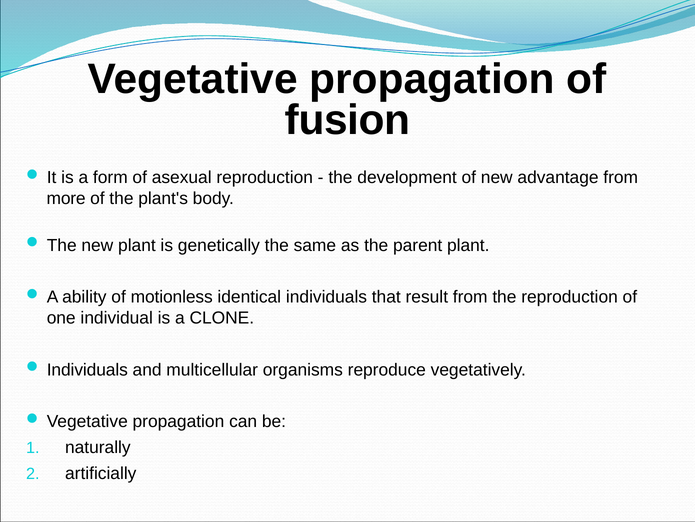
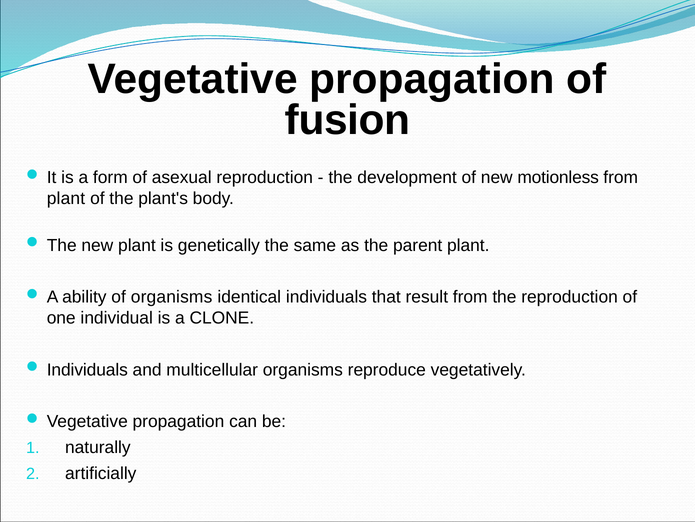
advantage: advantage -> motionless (558, 177)
more: more -> plant (66, 198)
of motionless: motionless -> organisms (172, 297)
